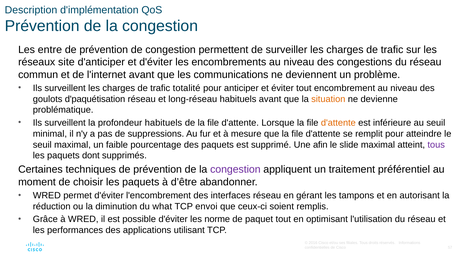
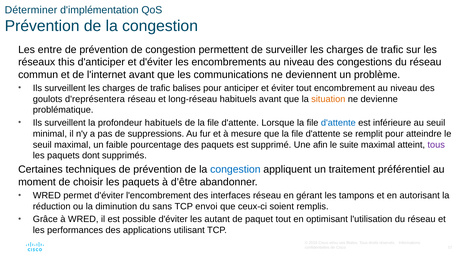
Description: Description -> Déterminer (31, 10)
site: site -> this (66, 62)
totalité: totalité -> balises (187, 88)
d'paquétisation: d'paquétisation -> d'représentera (95, 99)
d'attente colour: orange -> blue (338, 123)
slide: slide -> suite (349, 145)
congestion colour: purple -> blue (235, 170)
what: what -> sans (162, 207)
norme: norme -> autant (217, 220)
